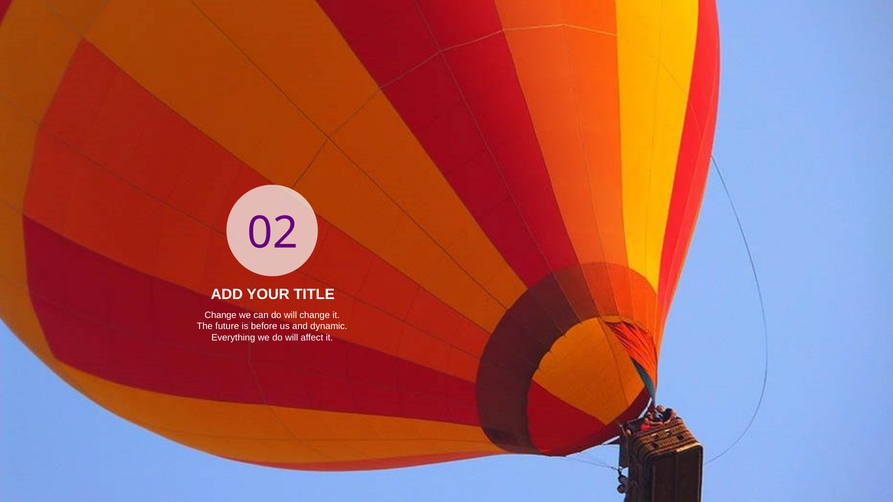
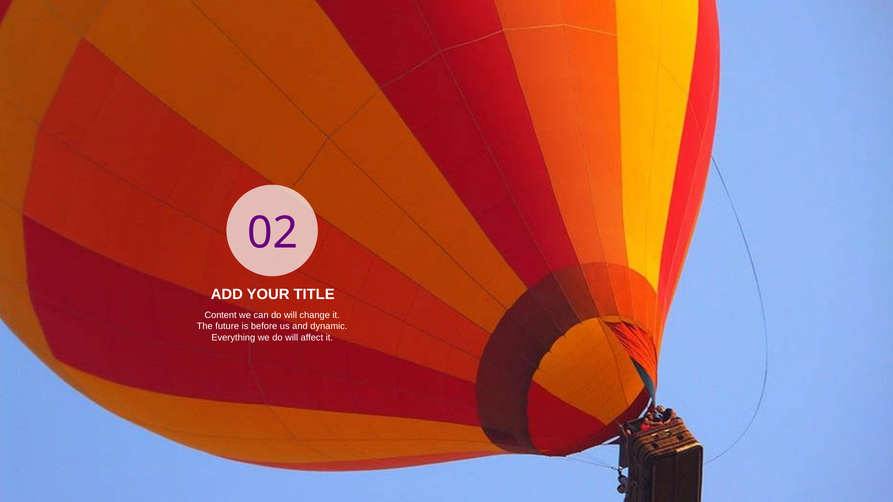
Change: Change -> Content (221, 315)
